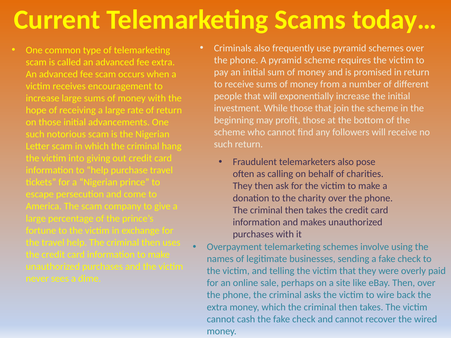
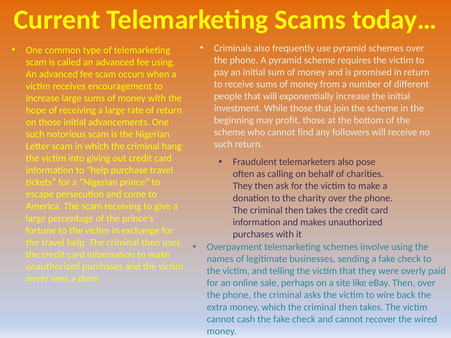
fee extra: extra -> using (163, 62)
scam company: company -> receiving (123, 207)
